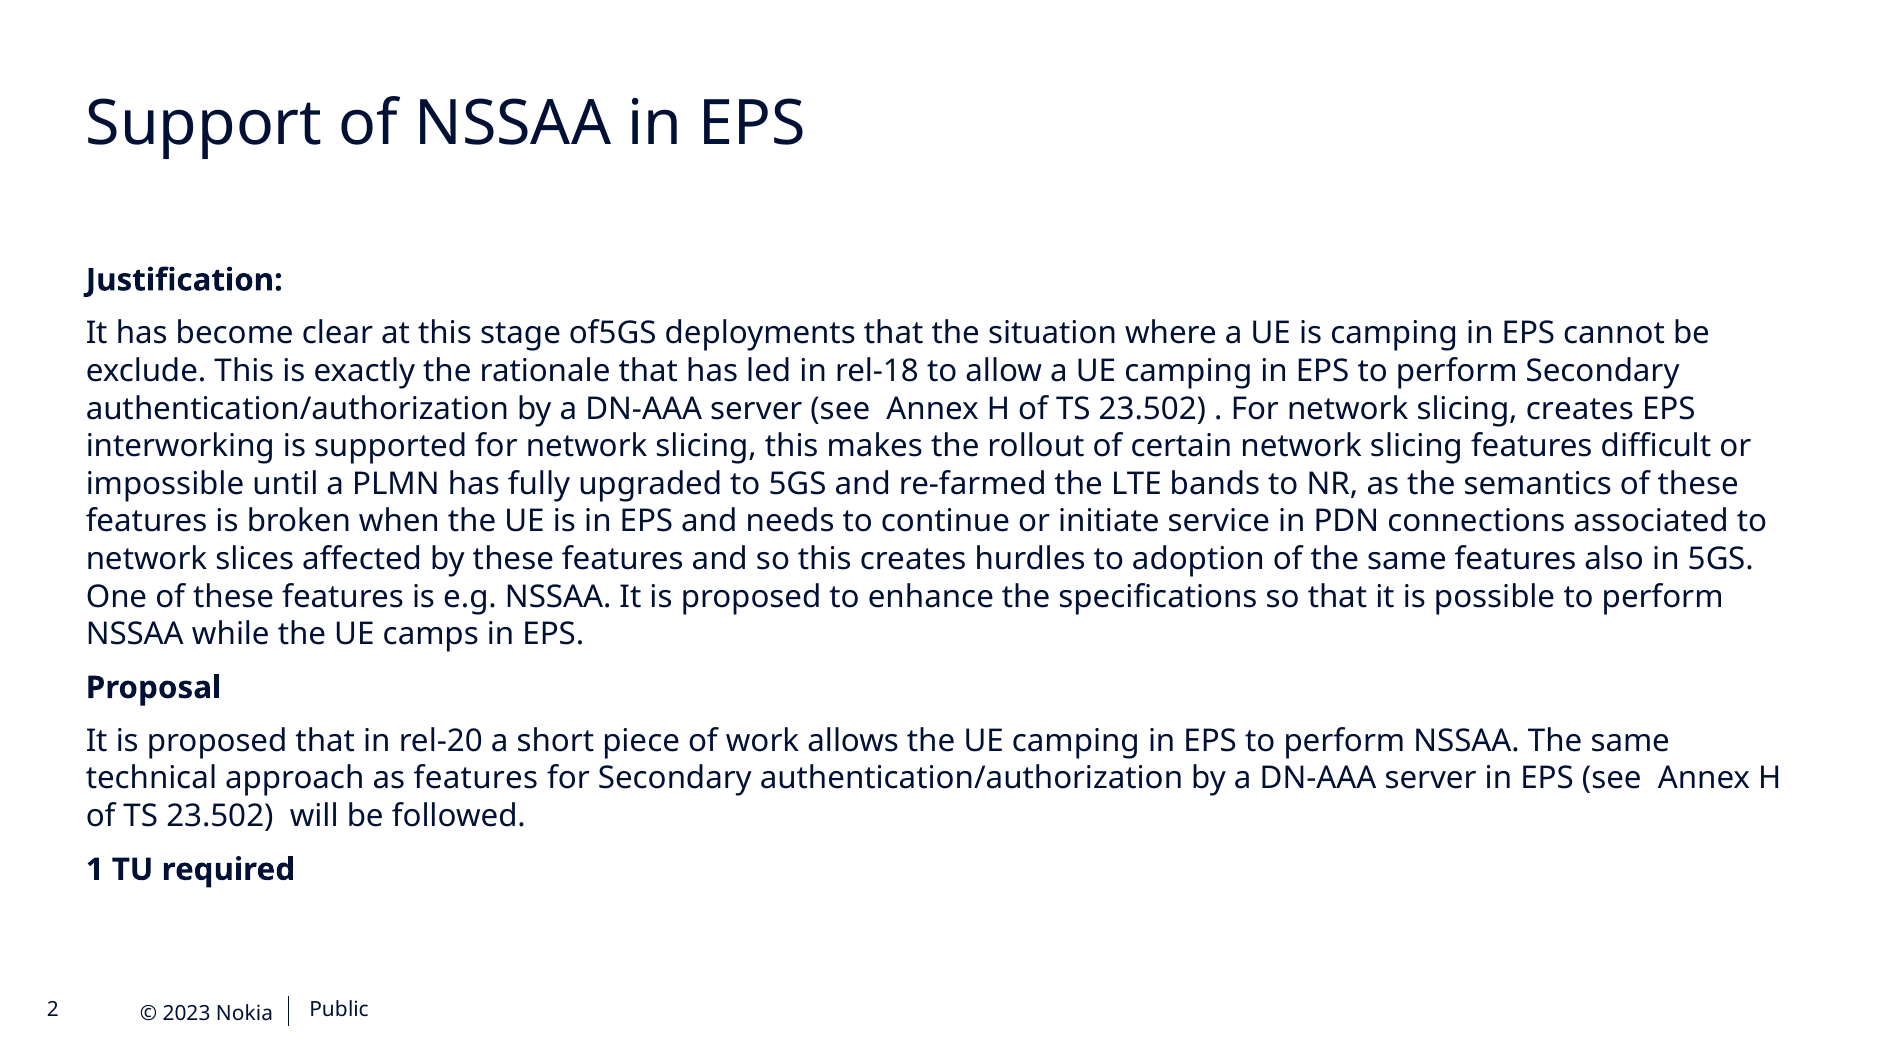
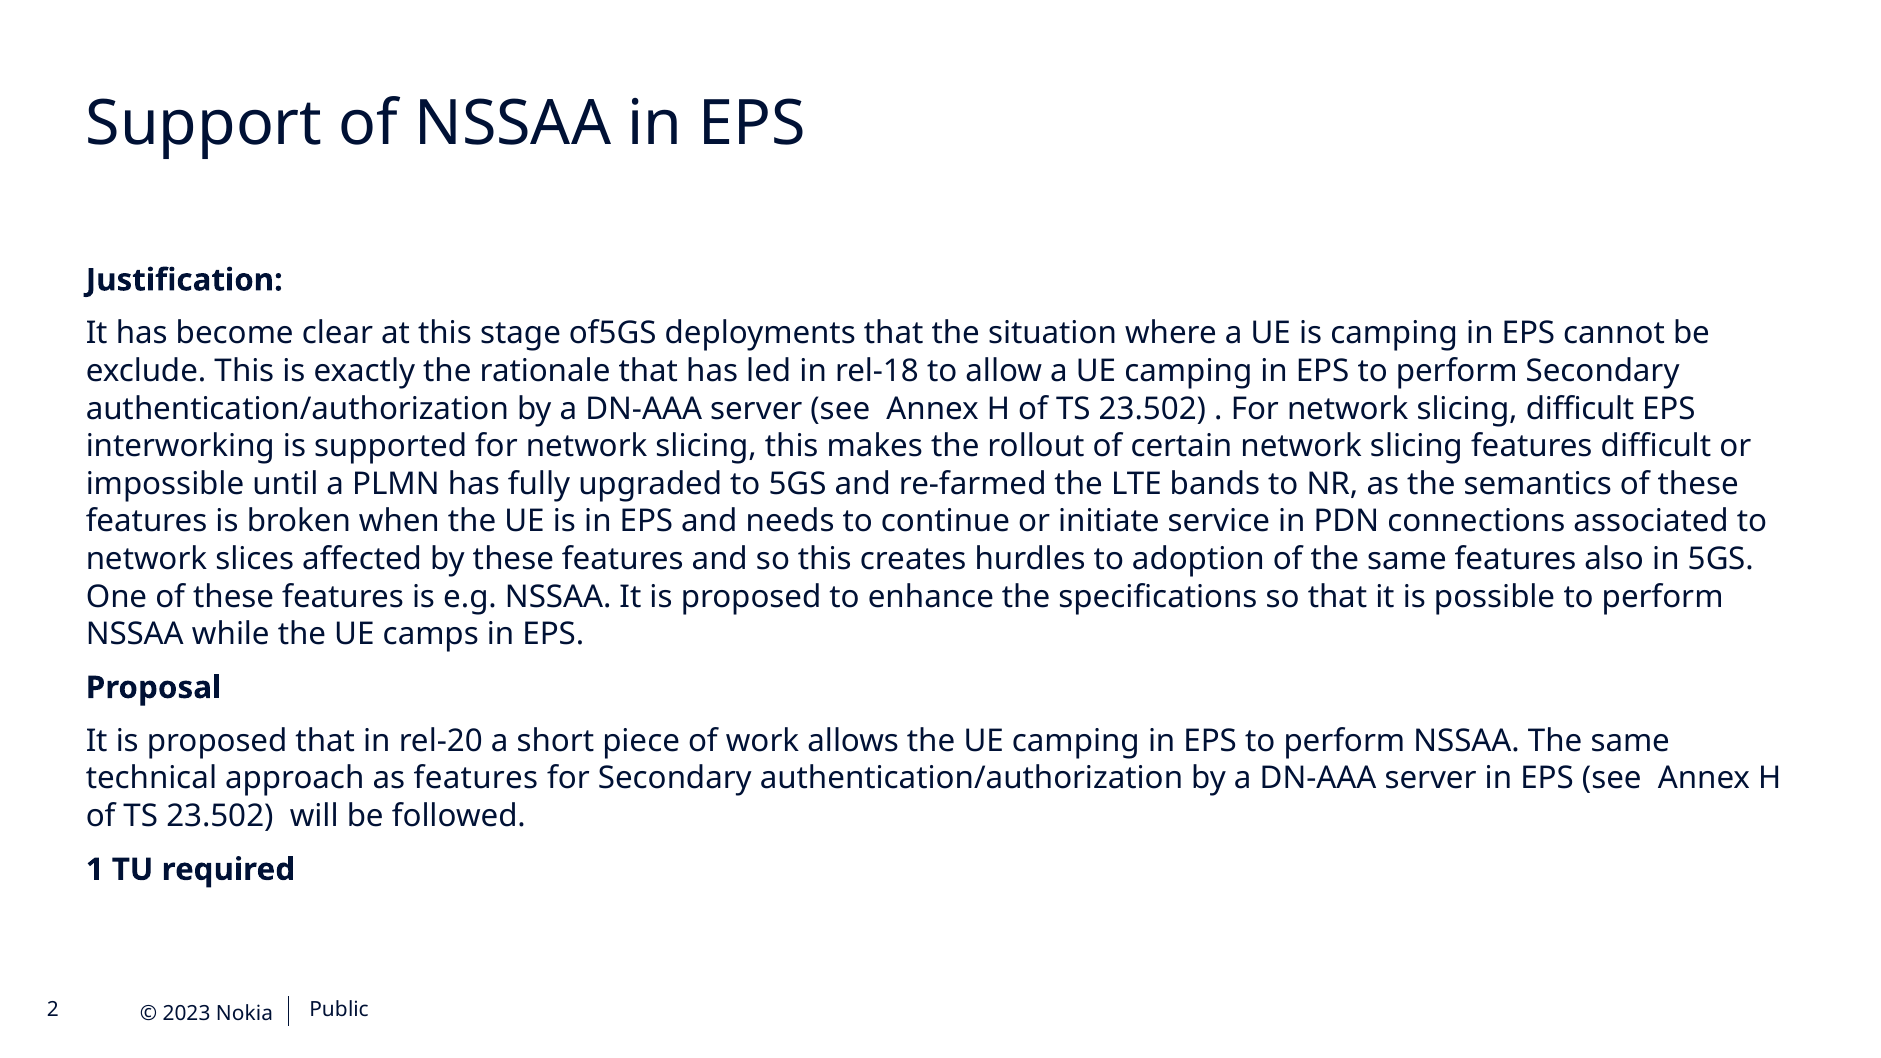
slicing creates: creates -> difficult (1580, 409)
